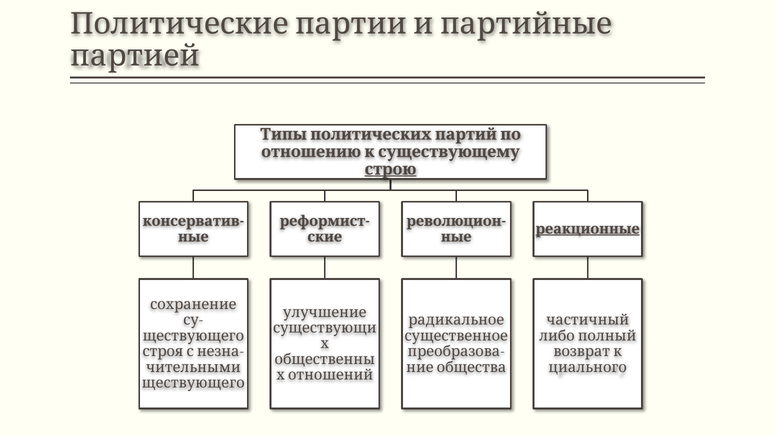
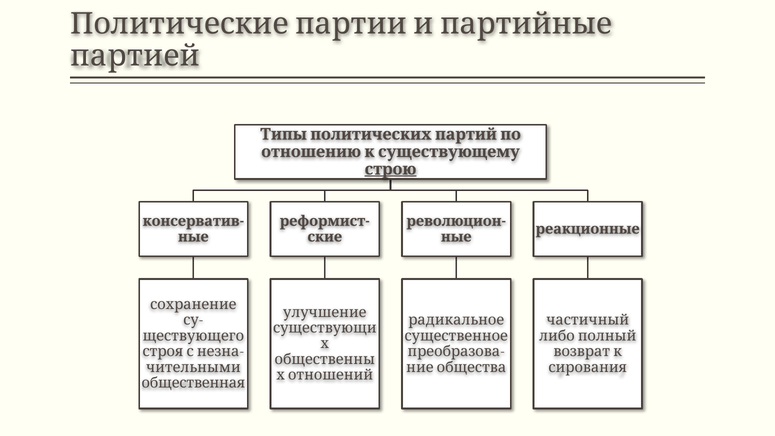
реакционные underline: present -> none (588, 229)
циального: циального -> сирования (588, 367)
ществующего: ществующего -> общественная (193, 383)
